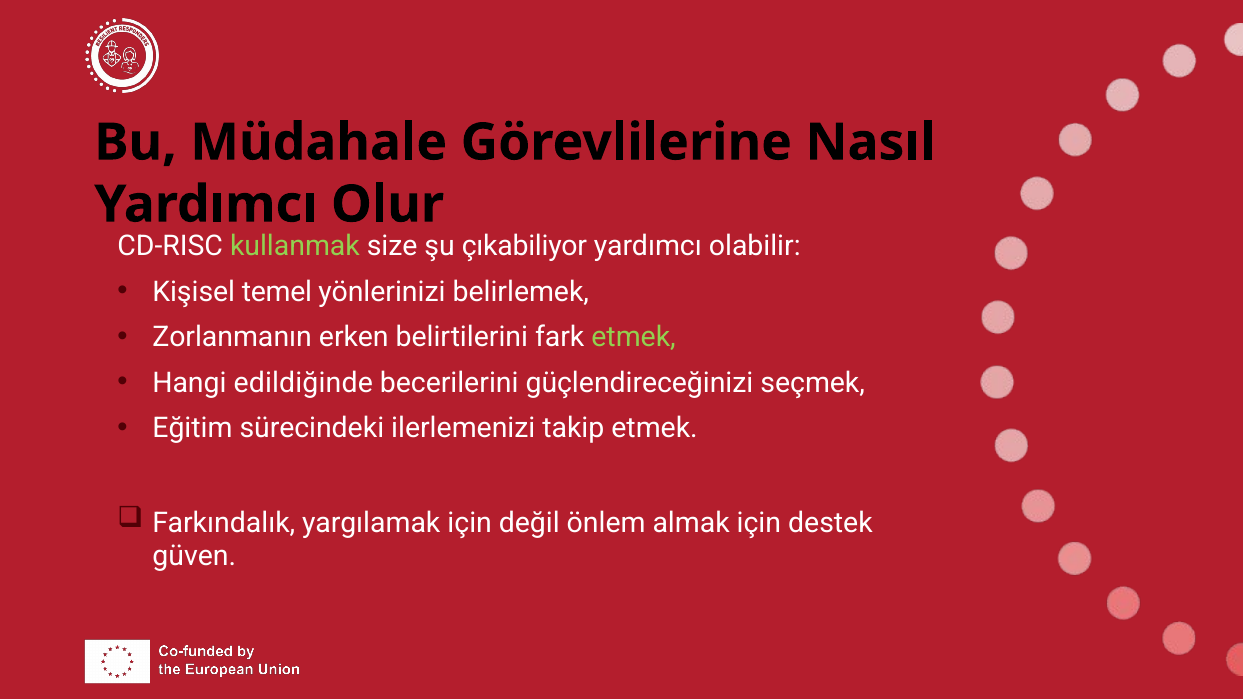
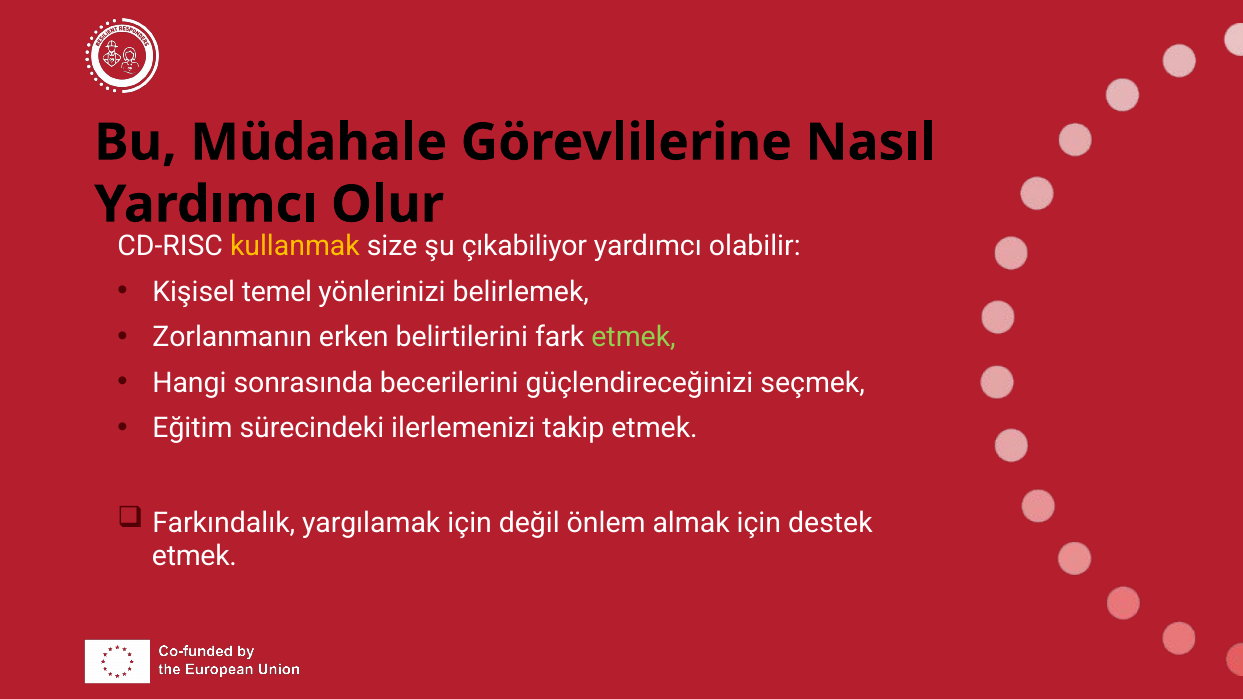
kullanmak colour: light green -> yellow (295, 246)
edildiğinde: edildiğinde -> sonrasında (303, 383)
güven: güven -> etmek (194, 557)
